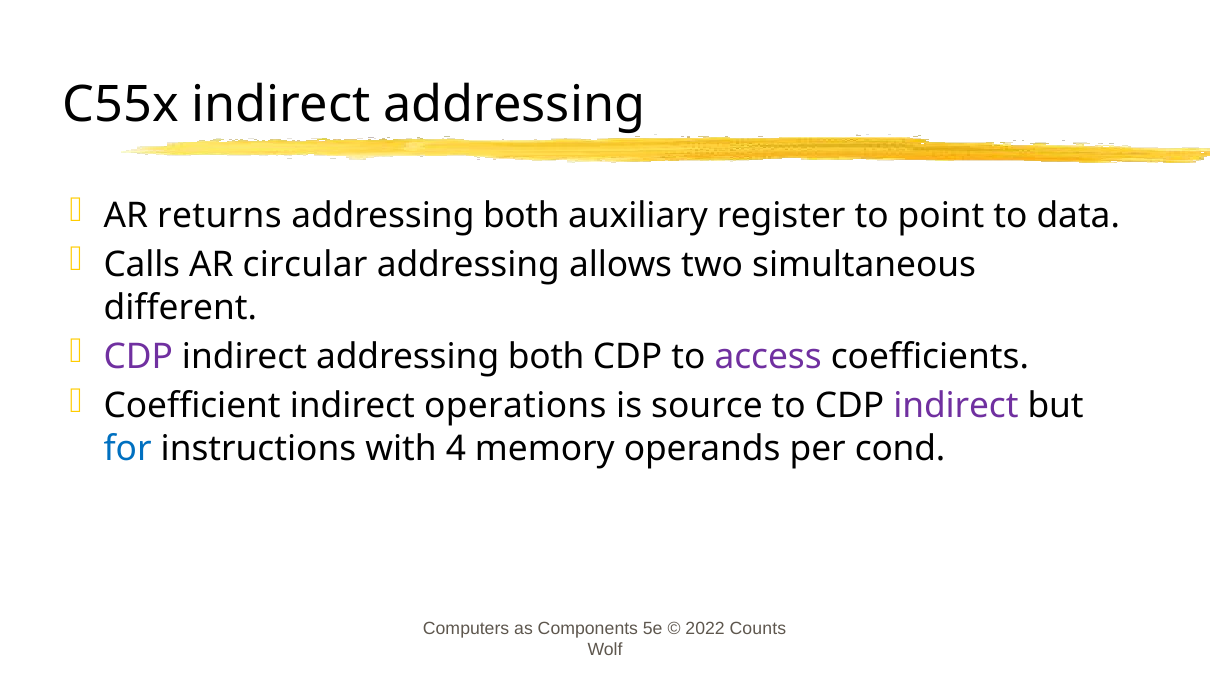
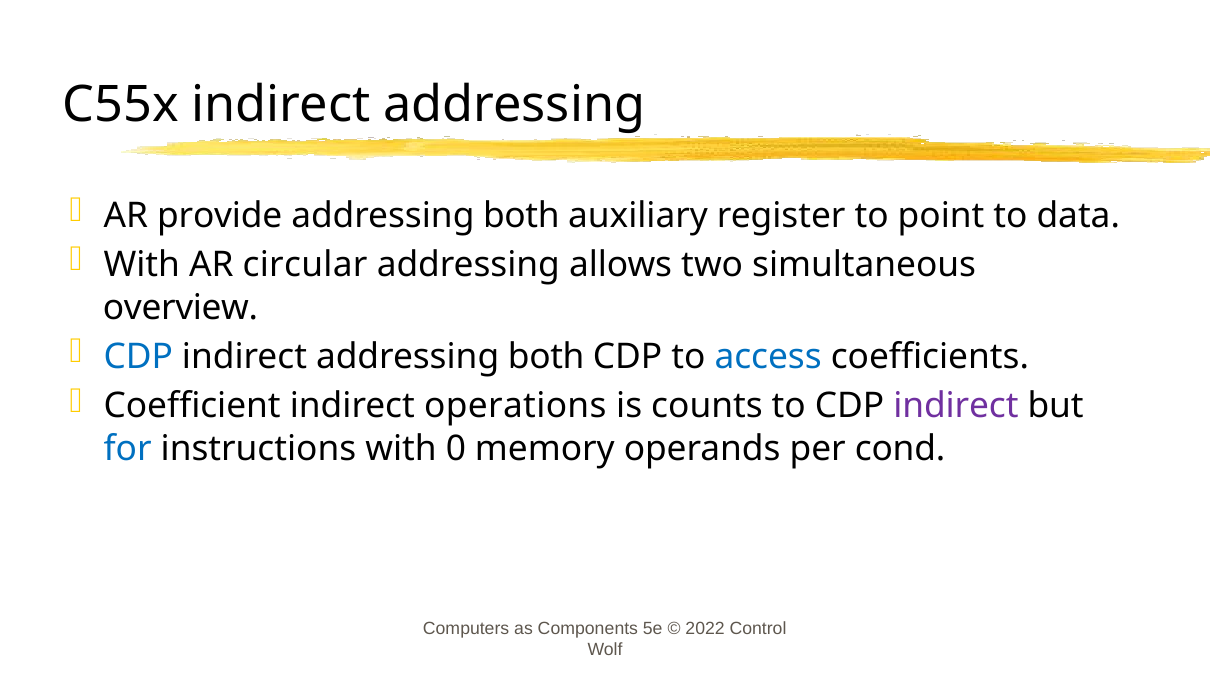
returns: returns -> provide (220, 215)
Calls: Calls -> With (142, 265)
different: different -> overview (180, 307)
CDP colour: purple -> blue (138, 357)
access colour: purple -> blue (768, 357)
source: source -> counts (707, 406)
4: 4 -> 0 (456, 448)
Counts: Counts -> Control (758, 628)
